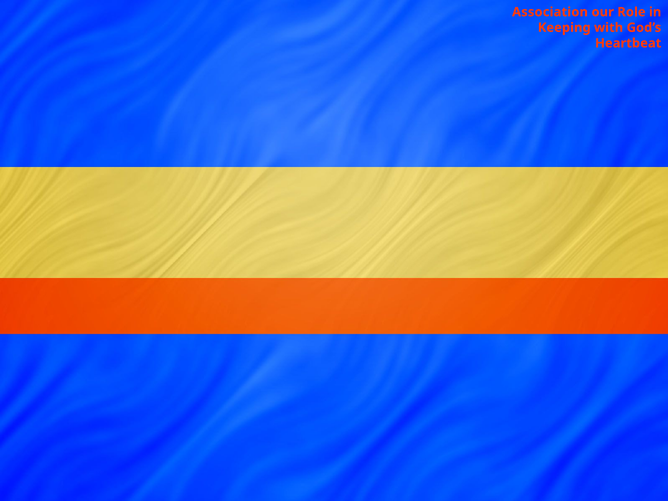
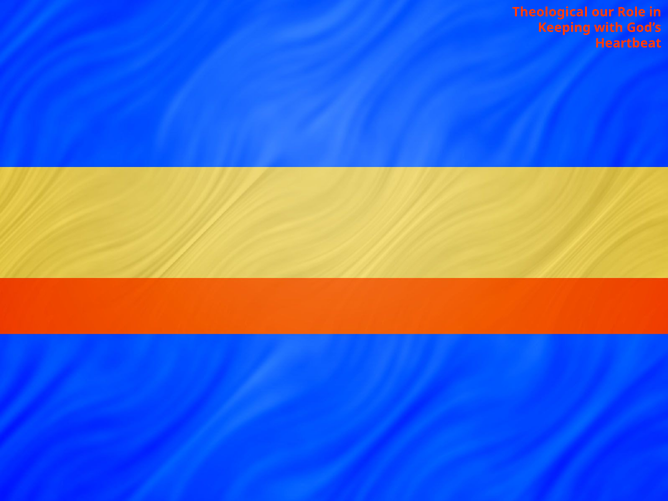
Association: Association -> Theological (550, 12)
